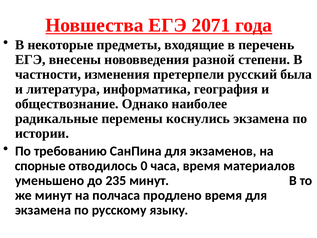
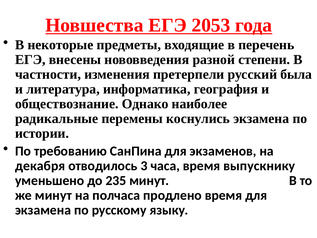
2071: 2071 -> 2053 (211, 25)
спорные: спорные -> декабря (40, 166)
0: 0 -> 3 (144, 166)
материалов: материалов -> выпускнику (259, 166)
